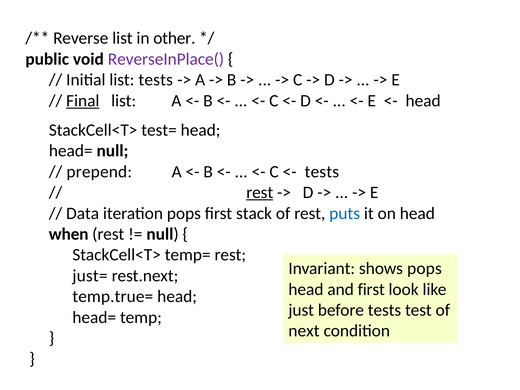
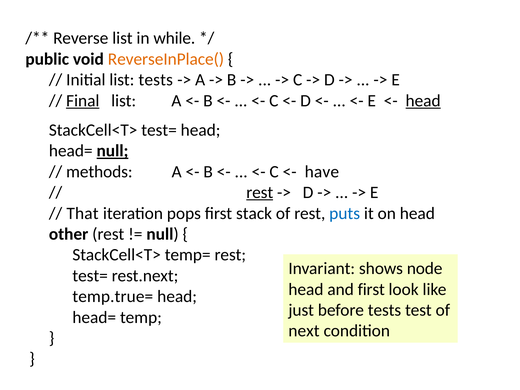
other: other -> while (174, 38)
ReverseInPlace( colour: purple -> orange (166, 59)
head underline: none -> present (423, 101)
null underline: none -> present (112, 151)
prepend: prepend -> methods (99, 172)
tests: tests -> have (322, 172)
Data: Data -> That (83, 213)
when: when -> other (69, 234)
shows pops: pops -> node (425, 269)
just=: just= -> test= (90, 276)
